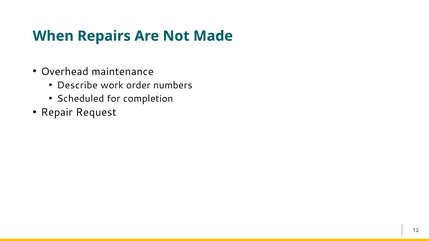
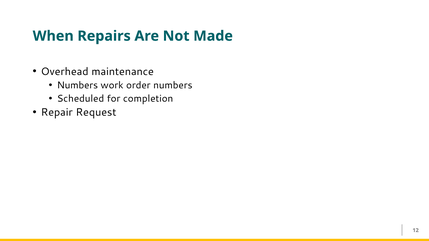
Describe: Describe -> Numbers (77, 85)
